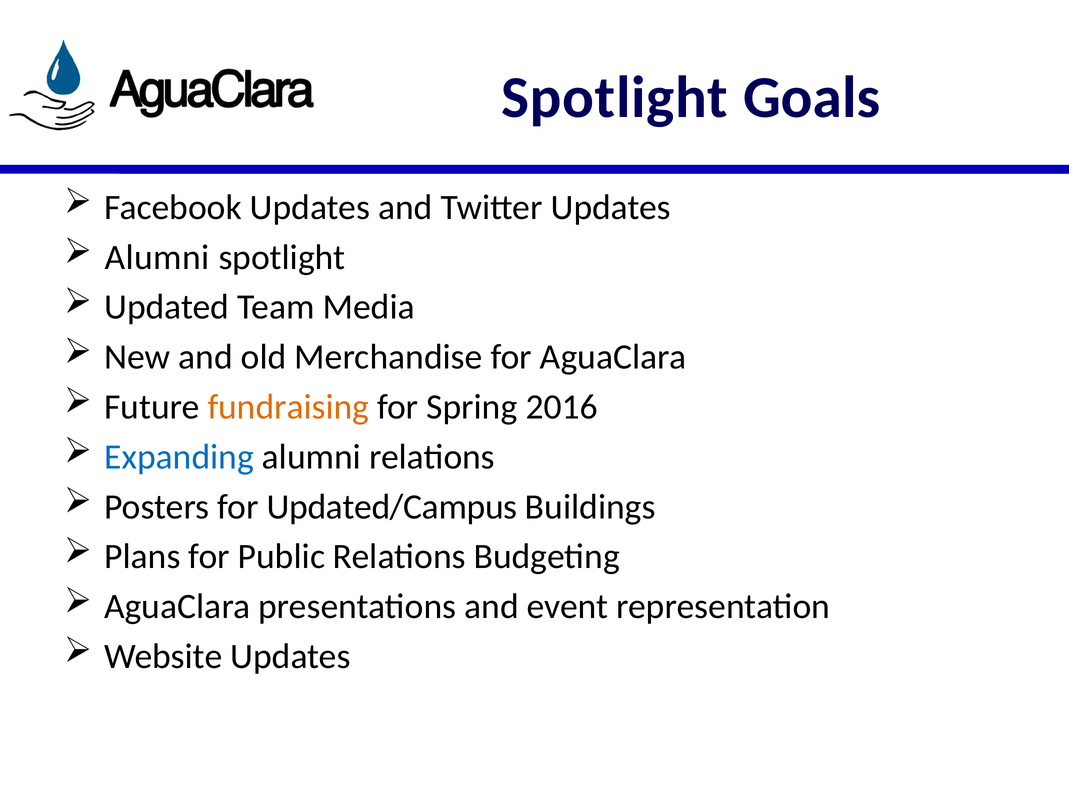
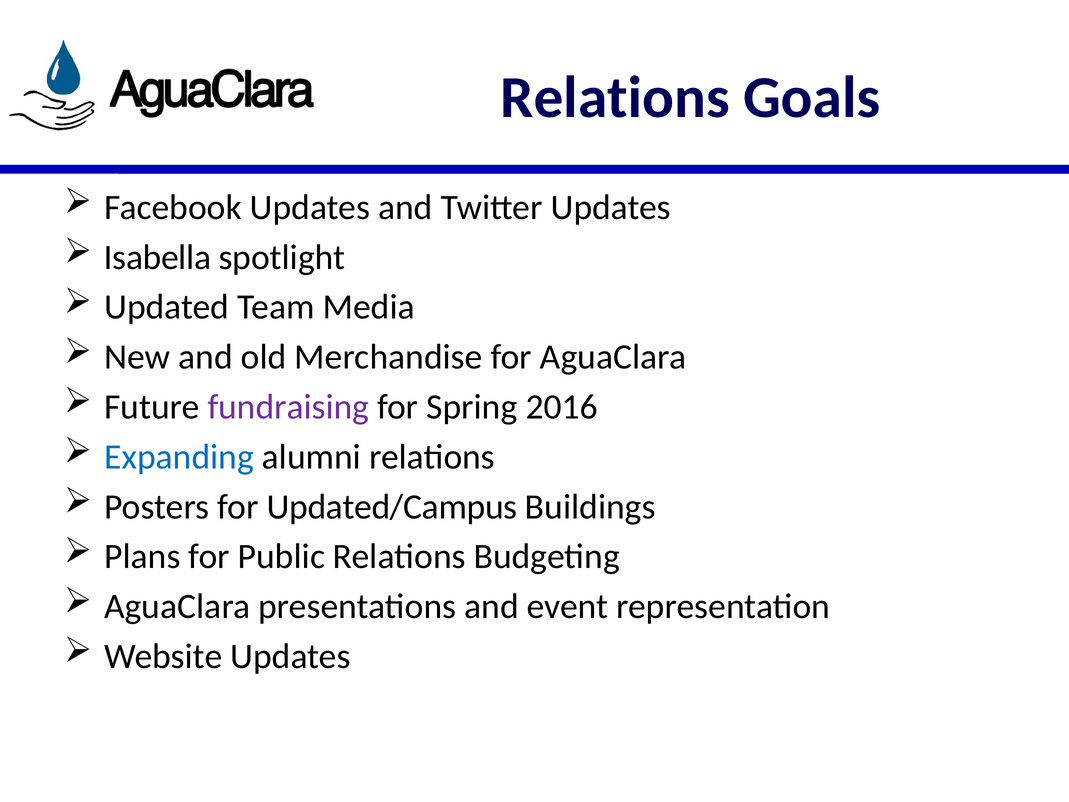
Spotlight: Spotlight -> Relations (615, 98)
Alumni: Alumni -> Isabella (158, 257)
fundraising colour: orange -> purple (288, 407)
